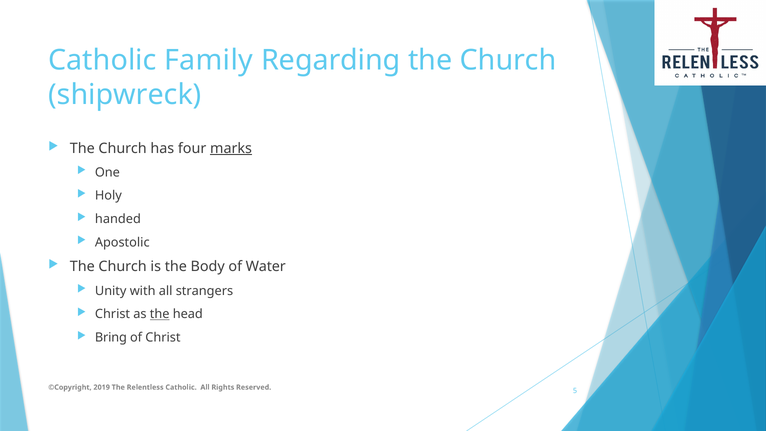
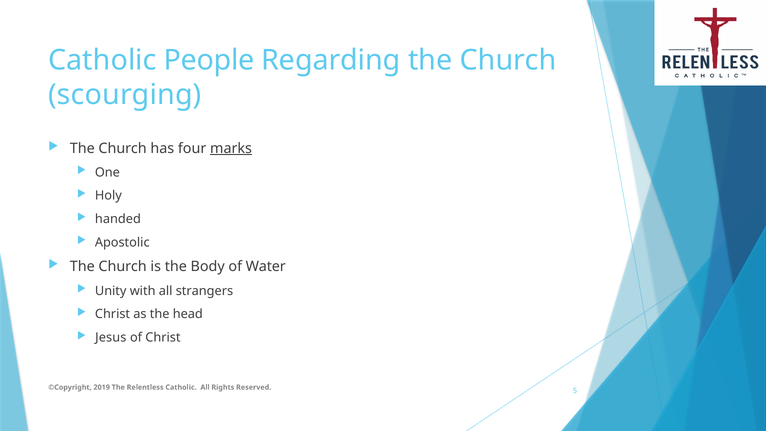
Family: Family -> People (209, 60)
shipwreck: shipwreck -> scourging (125, 95)
the underline: present -> none (160, 314)
Bring: Bring -> Jesus (111, 337)
